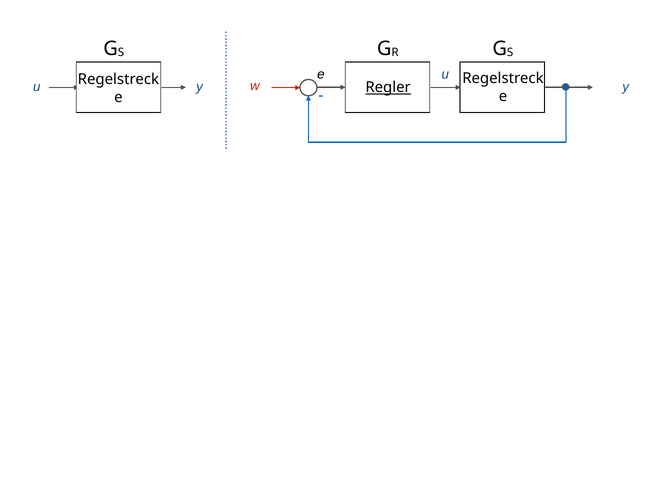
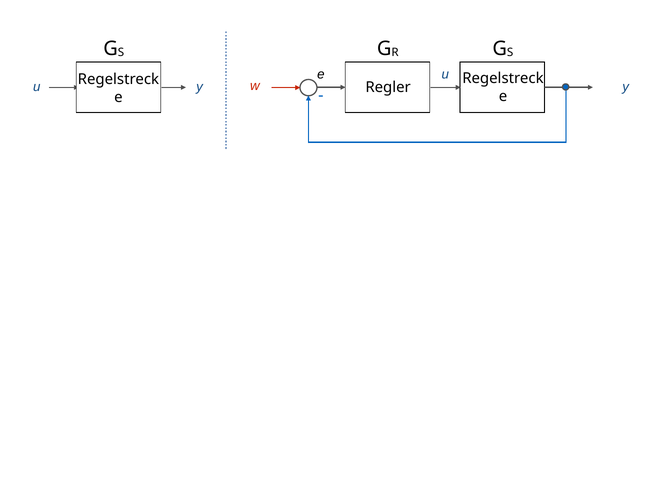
Regler underline: present -> none (388, 87)
